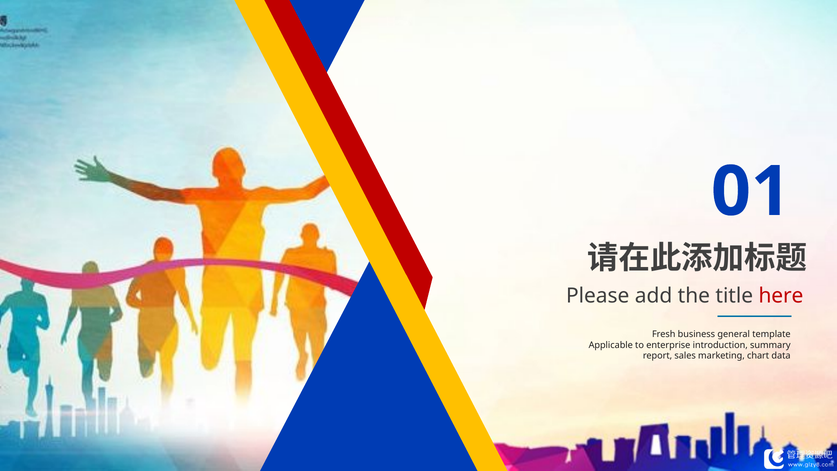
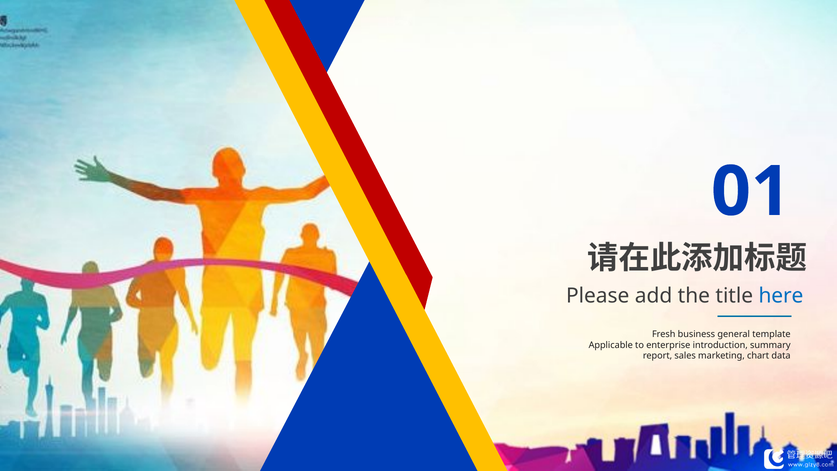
here colour: red -> blue (781, 296)
